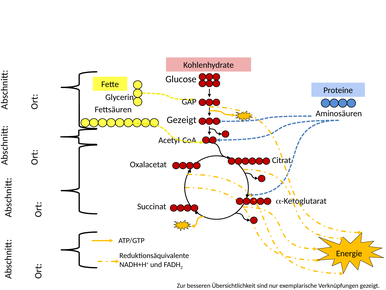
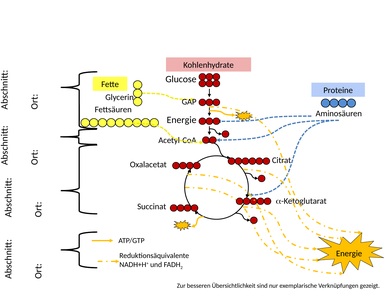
Gezeigt: Gezeigt -> Energie (182, 120)
